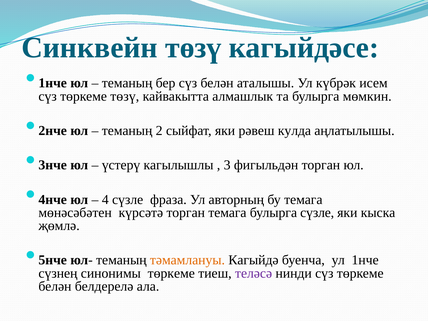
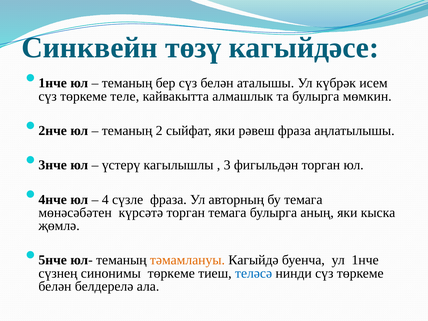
төркеме төзү: төзү -> теле (125, 96)
рәвеш кулда: кулда -> фраза (294, 131)
булырга сүзле: сүзле -> аның (317, 213)
теләсә colour: purple -> blue (254, 273)
